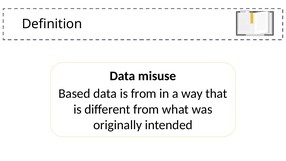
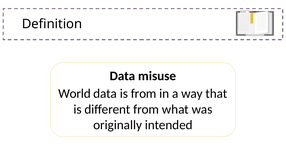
Based: Based -> World (74, 93)
